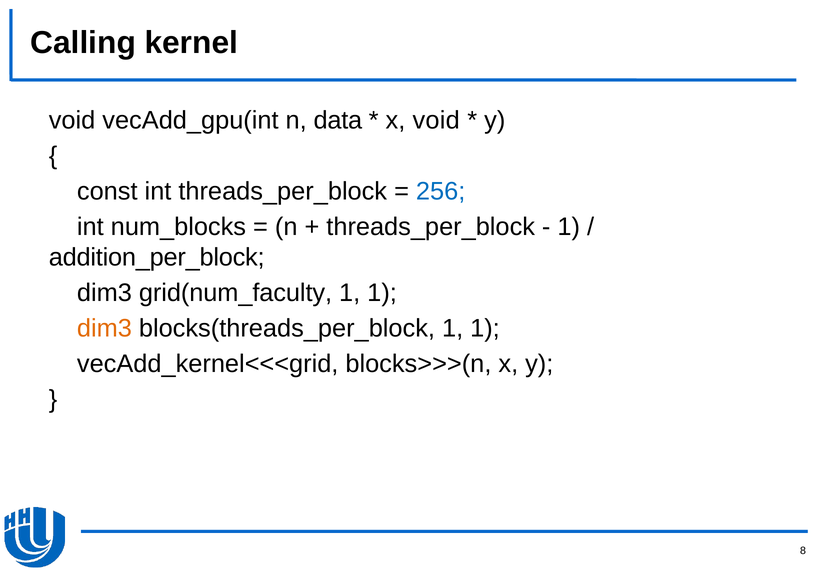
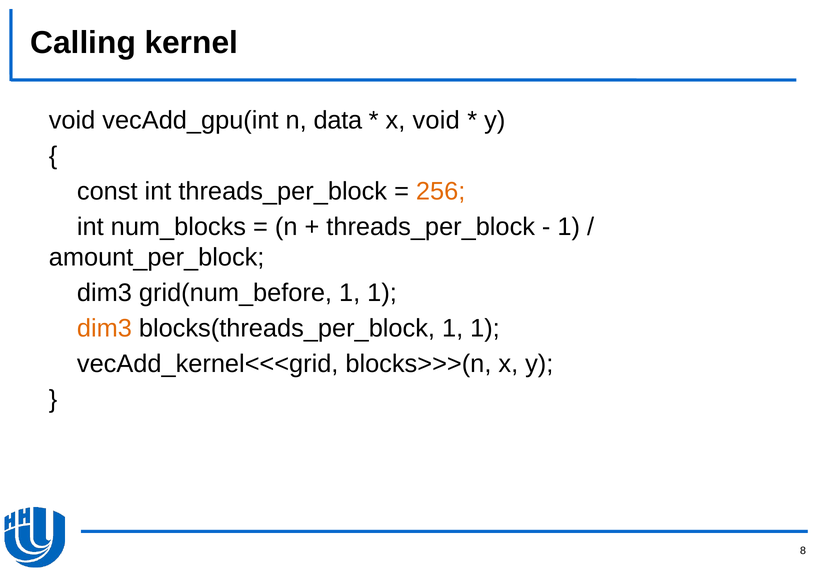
256 colour: blue -> orange (441, 191)
addition_per_block: addition_per_block -> amount_per_block (157, 257)
grid(num_faculty: grid(num_faculty -> grid(num_before (235, 293)
